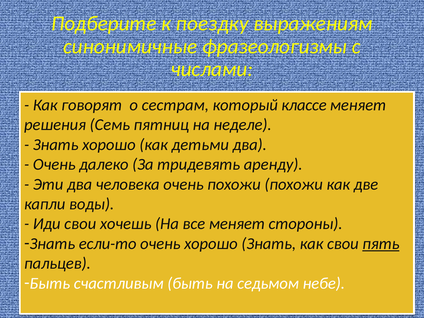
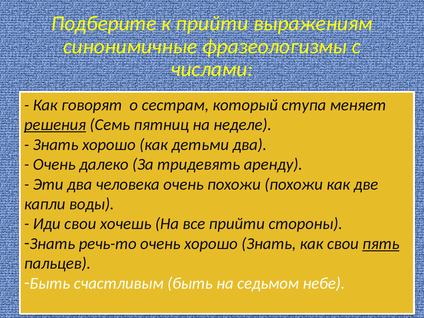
к поездку: поездку -> прийти (212, 23)
классе: классе -> ступа (304, 105)
решения underline: none -> present (55, 125)
все меняет: меняет -> прийти (237, 224)
если-то: если-то -> речь-то (108, 244)
